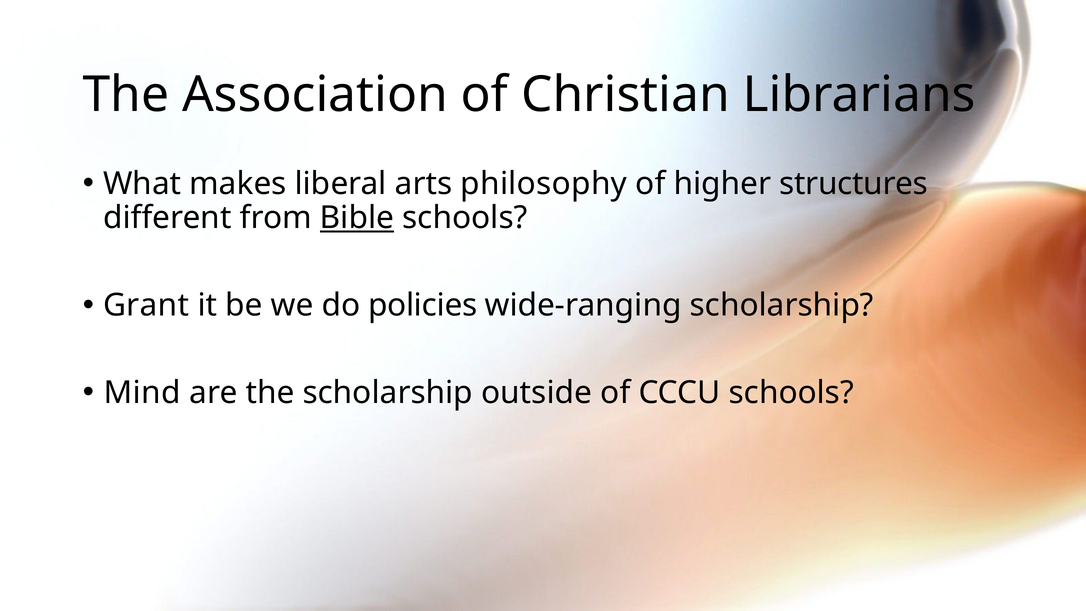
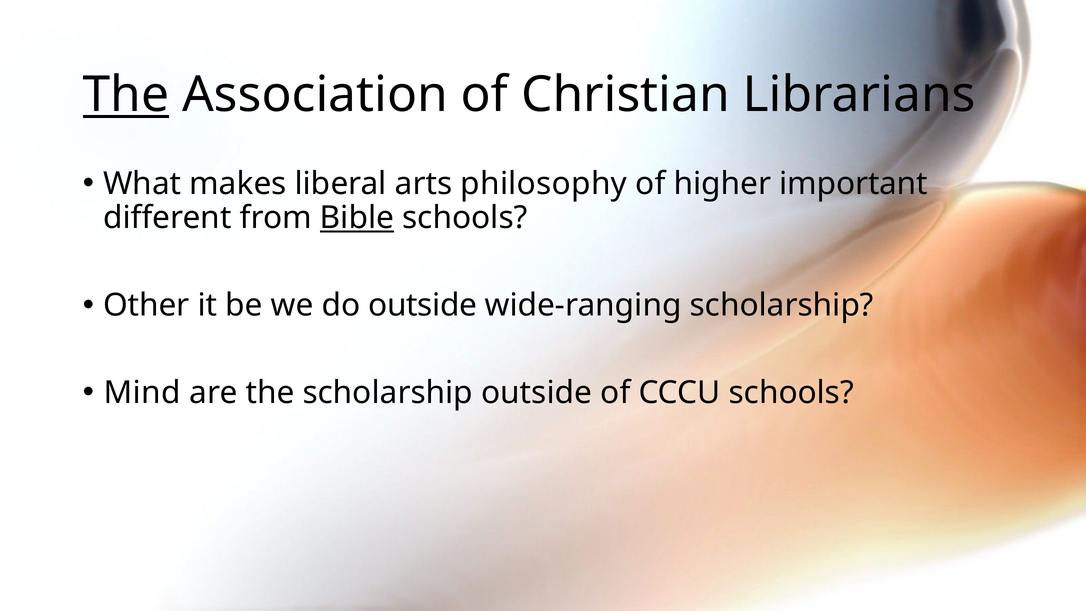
The underline: none -> present (126, 95)
structures: structures -> important (854, 184)
Grant: Grant -> Other (146, 305)
do policies: policies -> outside (423, 305)
